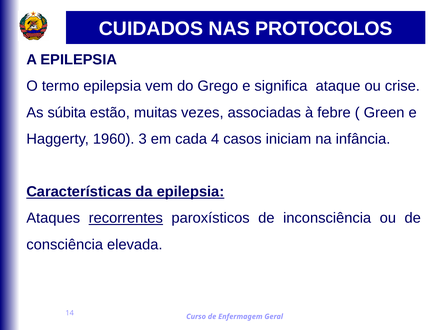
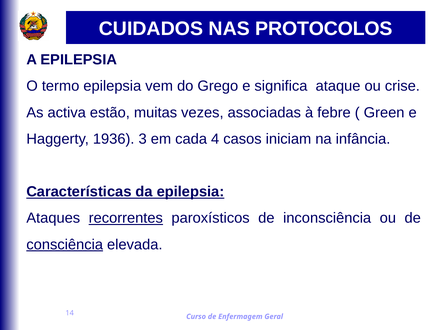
súbita: súbita -> activa (67, 113)
1960: 1960 -> 1936 (114, 139)
consciência underline: none -> present (65, 245)
